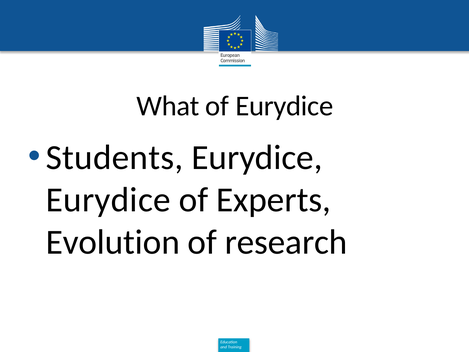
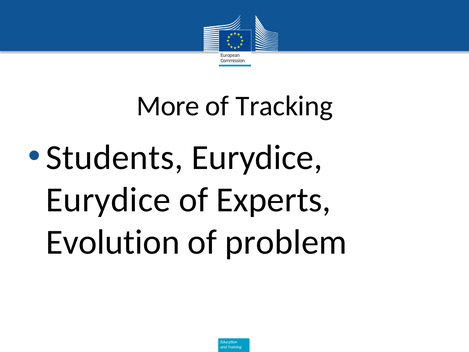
What: What -> More (168, 106)
of Eurydice: Eurydice -> Tracking (284, 106)
research: research -> problem (286, 242)
